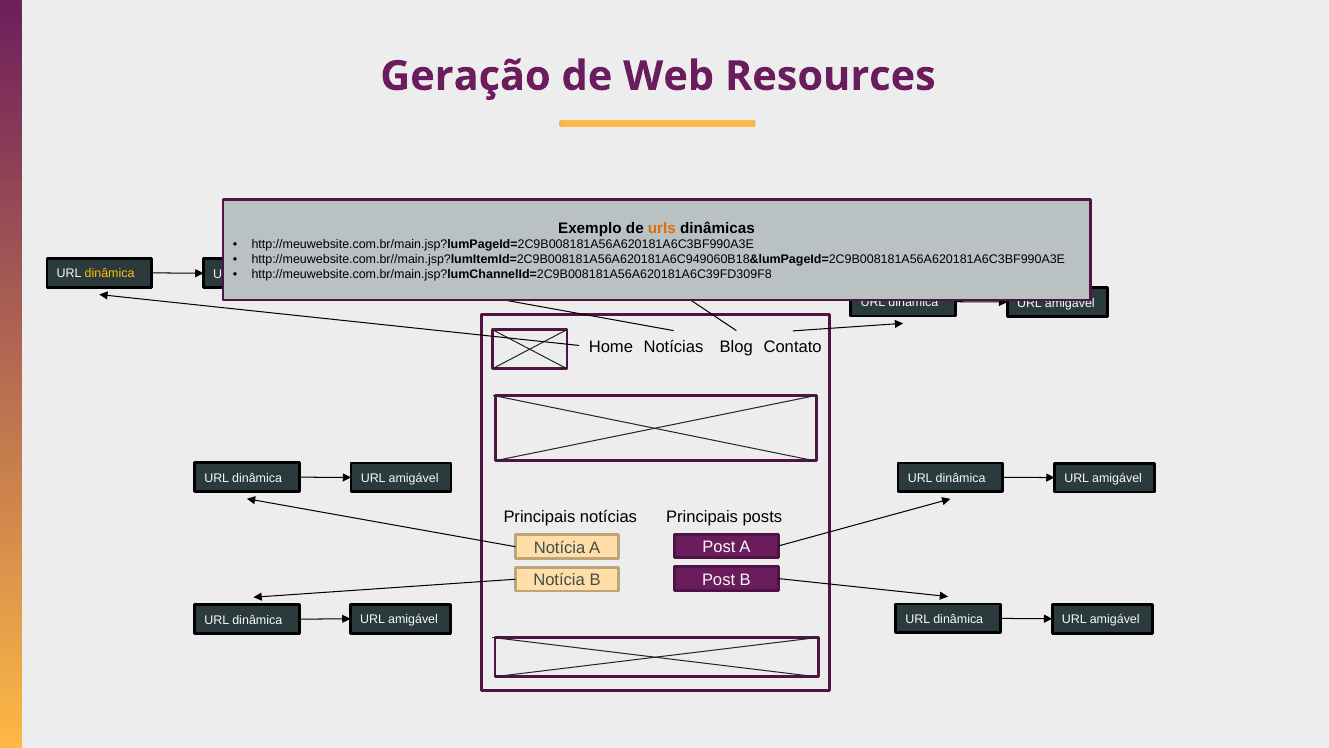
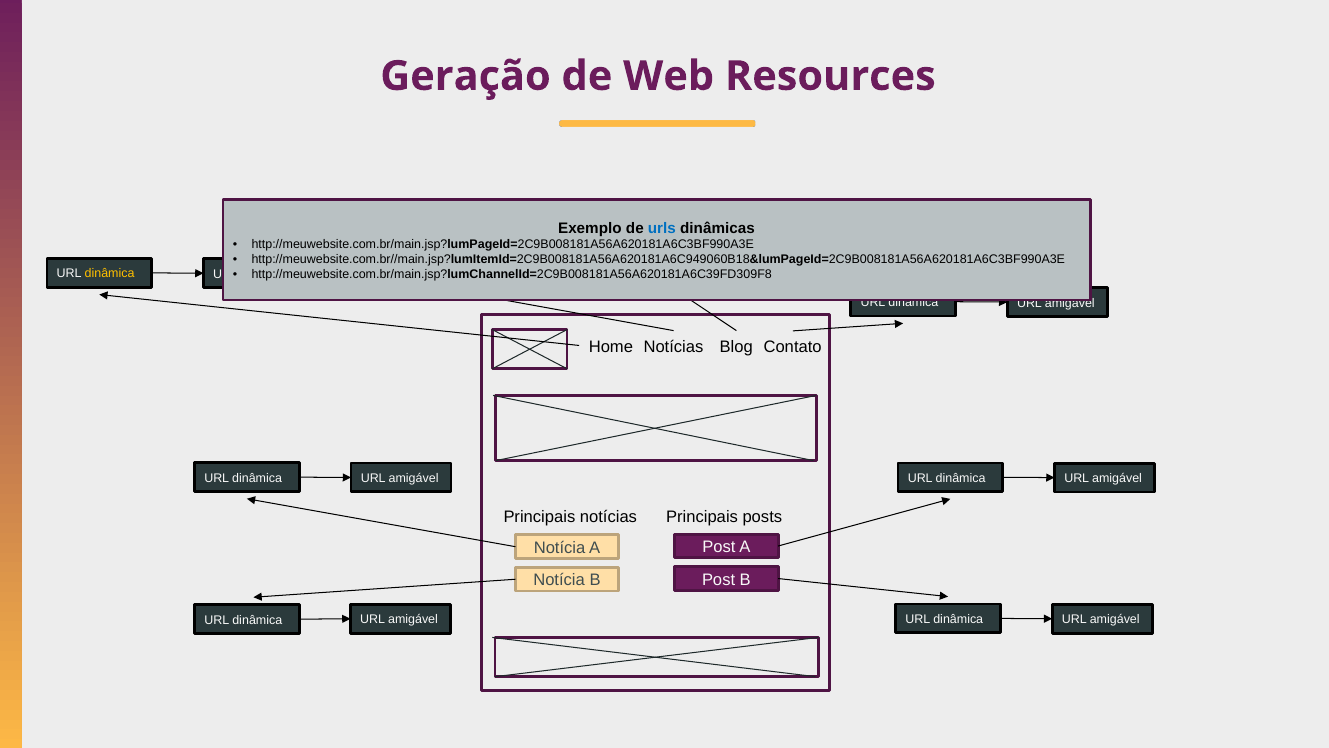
urls colour: orange -> blue (662, 228)
